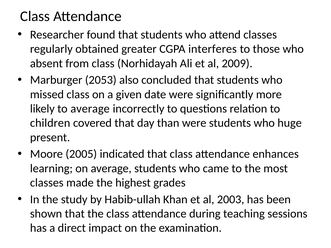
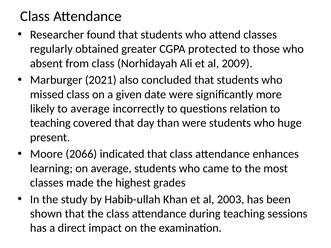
interferes: interferes -> protected (213, 49)
2053: 2053 -> 2021 (101, 80)
children: children -> teaching (50, 123)
2005: 2005 -> 2066 (81, 154)
